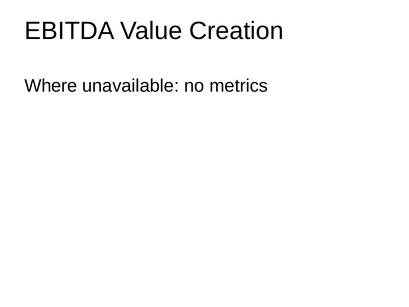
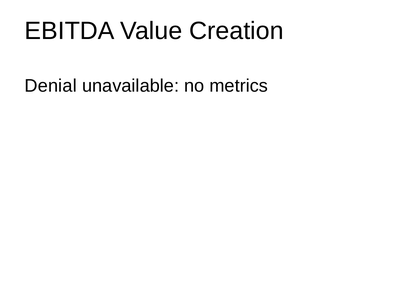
Where: Where -> Denial (51, 86)
